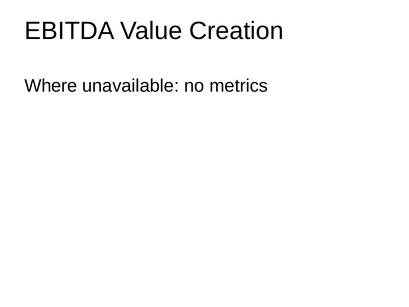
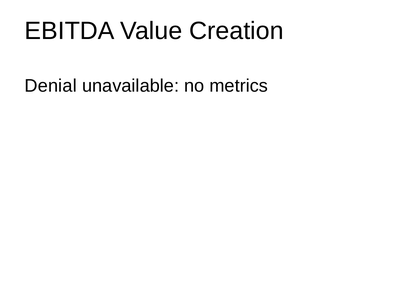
Where: Where -> Denial (51, 86)
